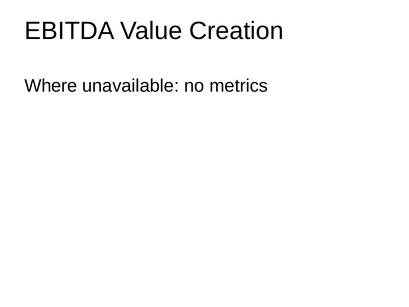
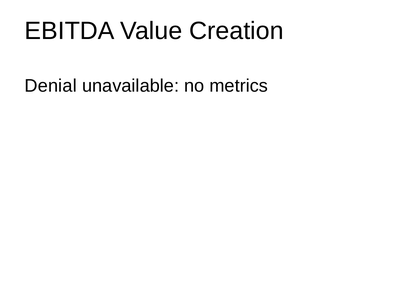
Where: Where -> Denial (51, 86)
